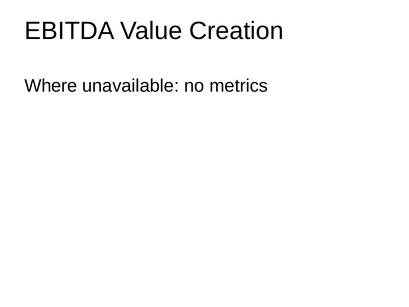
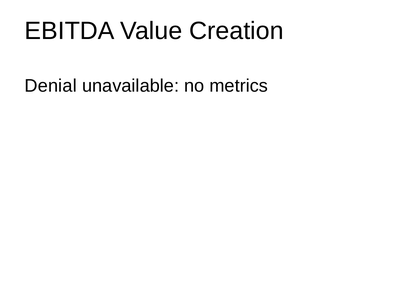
Where: Where -> Denial (51, 86)
